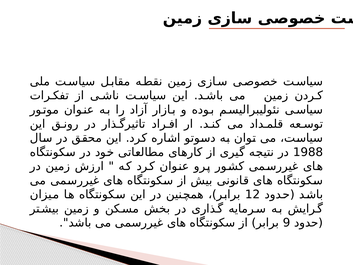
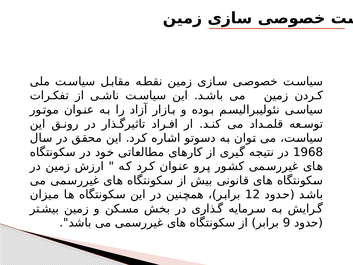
1988: 1988 -> 1968 (308, 152)
